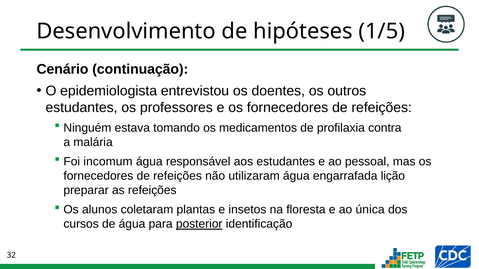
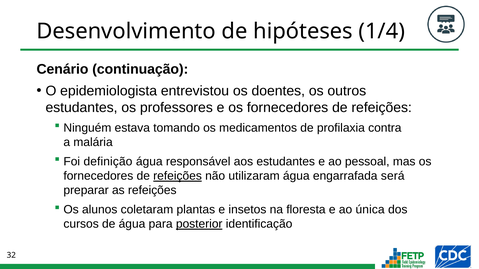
1/5: 1/5 -> 1/4 (382, 31)
incomum: incomum -> definição (108, 162)
refeições underline: none -> present (178, 176)
lição: lição -> será (393, 176)
